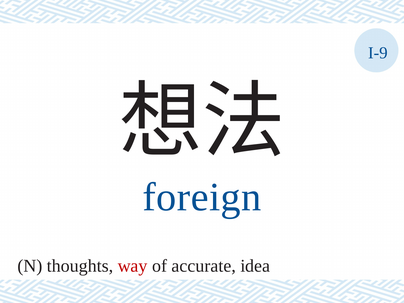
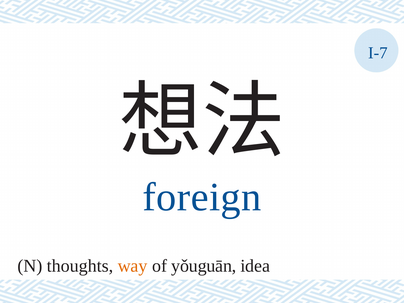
I-9: I-9 -> I-7 (378, 53)
way colour: red -> orange (133, 266)
accurate: accurate -> yǒuguān (204, 266)
